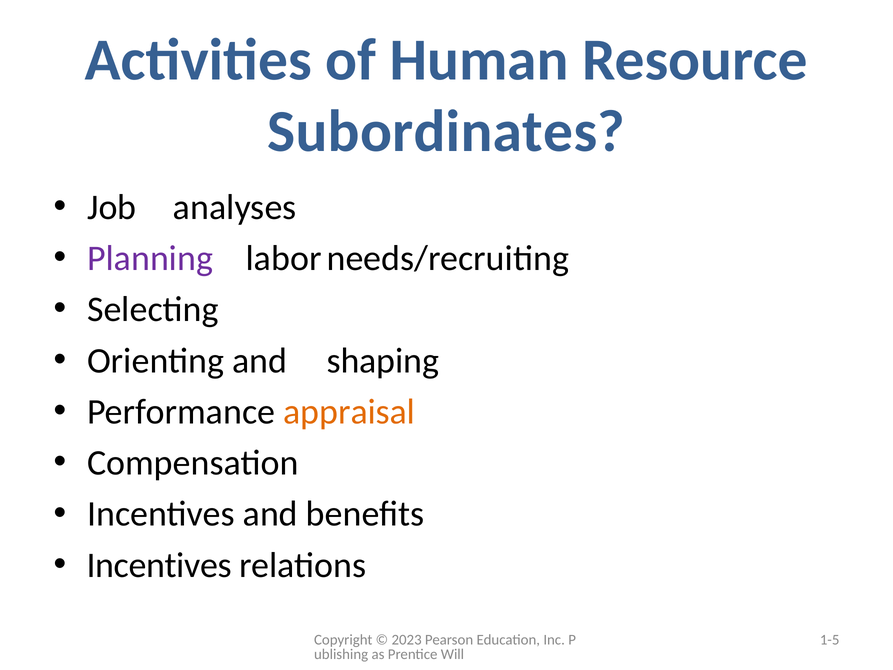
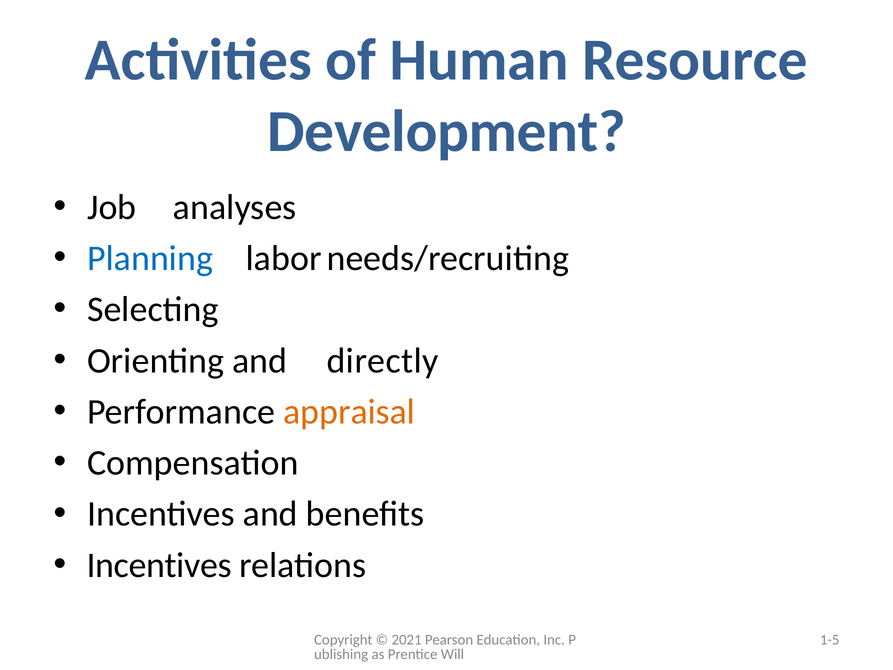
Subordinates: Subordinates -> Development (447, 131)
Planning colour: purple -> blue (150, 258)
shaping: shaping -> directly (383, 361)
2023: 2023 -> 2021 (407, 639)
